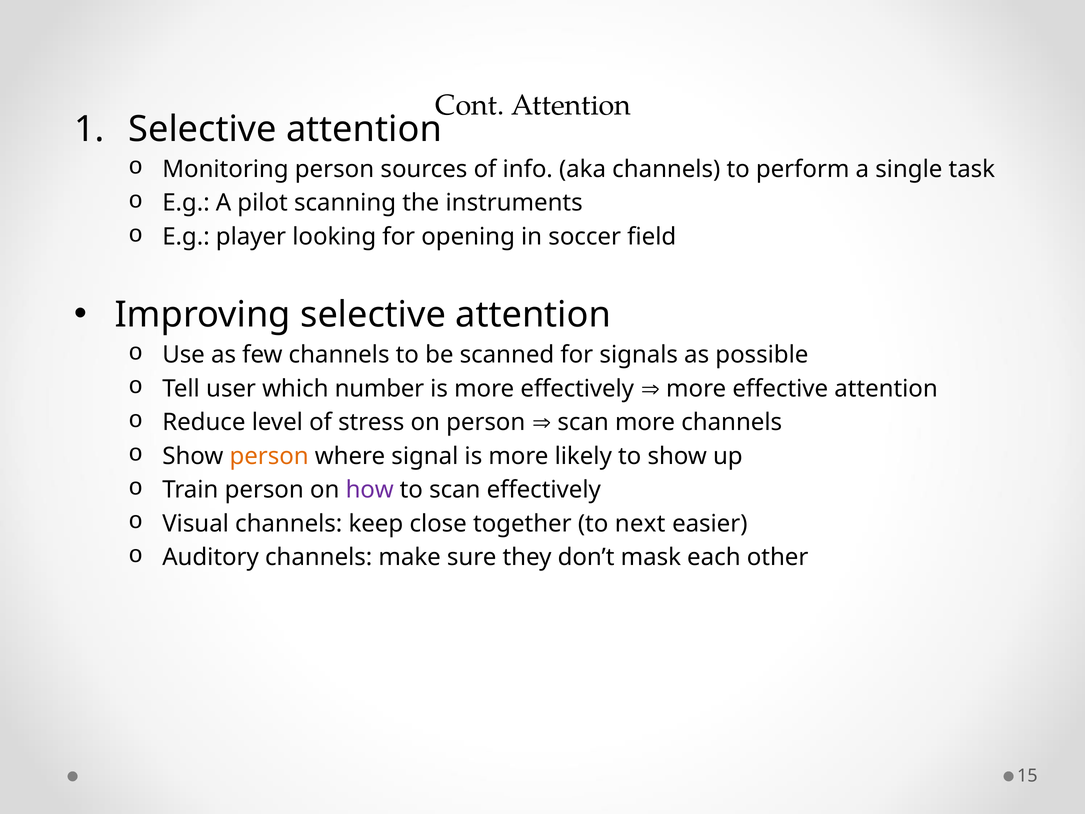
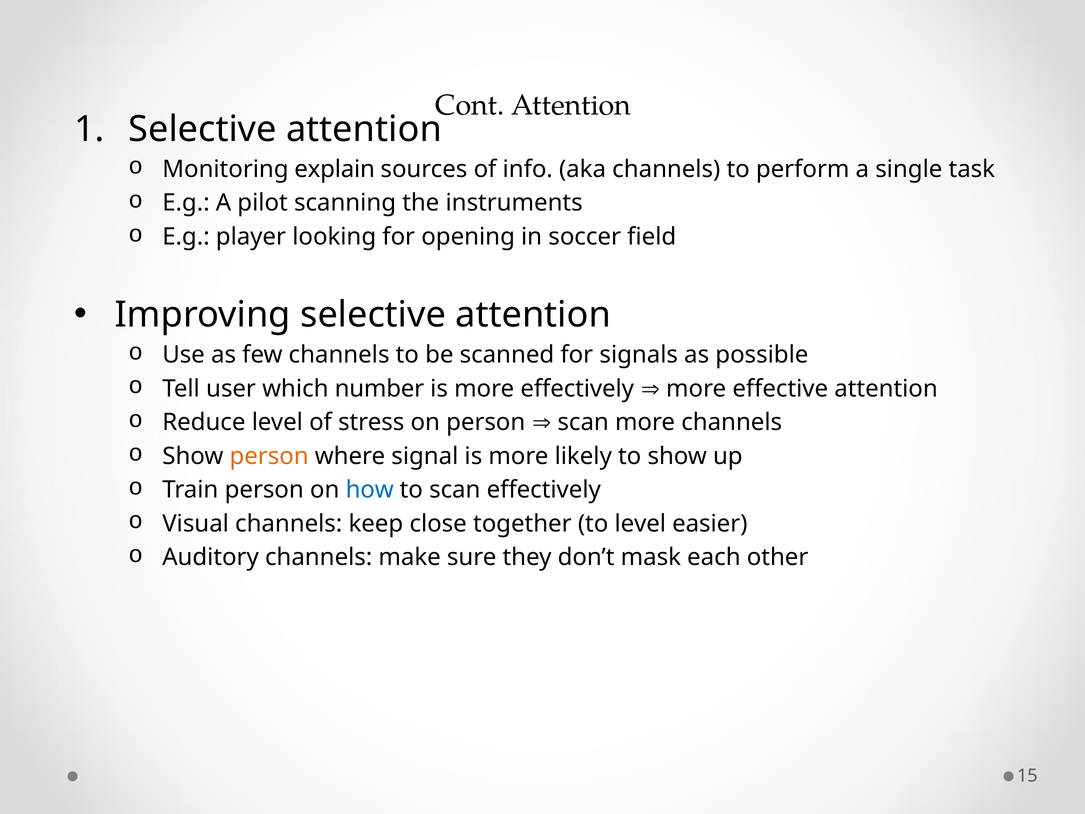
Monitoring person: person -> explain (335, 169)
how colour: purple -> blue (370, 490)
to next: next -> level (640, 524)
